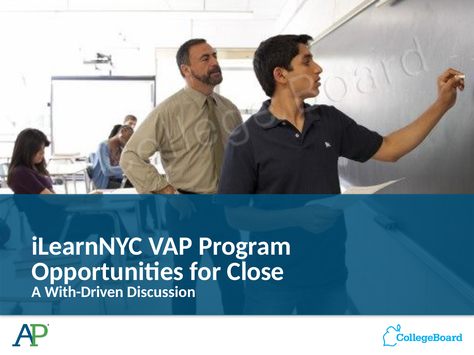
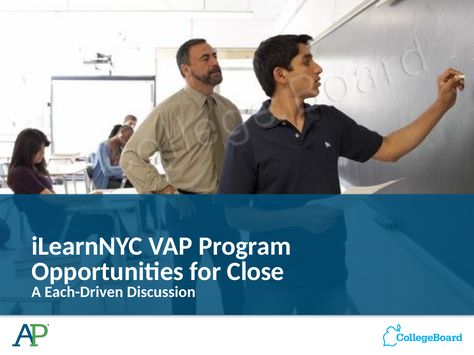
With-Driven: With-Driven -> Each-Driven (84, 292)
